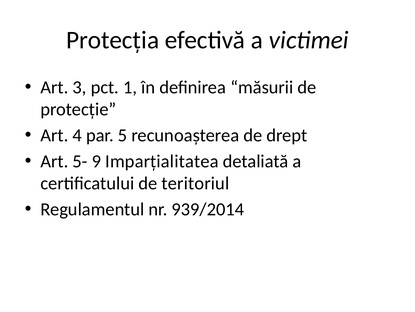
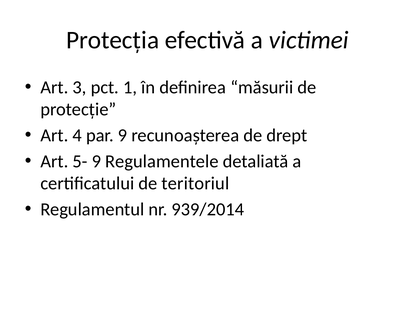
par 5: 5 -> 9 (123, 135)
Imparțialitatea: Imparțialitatea -> Regulamentele (162, 161)
